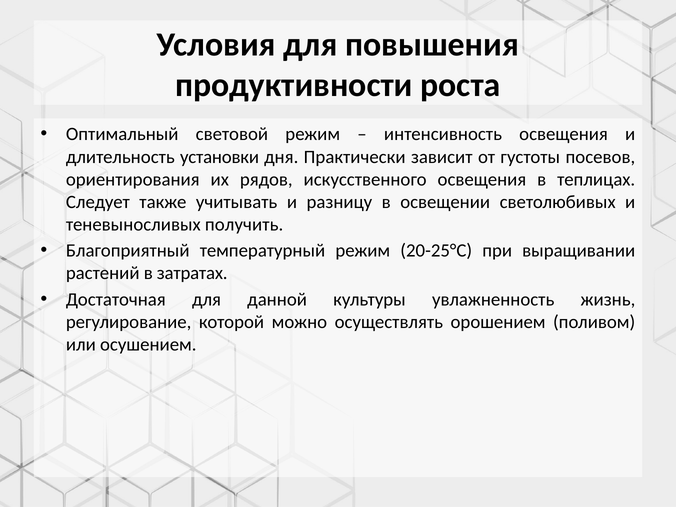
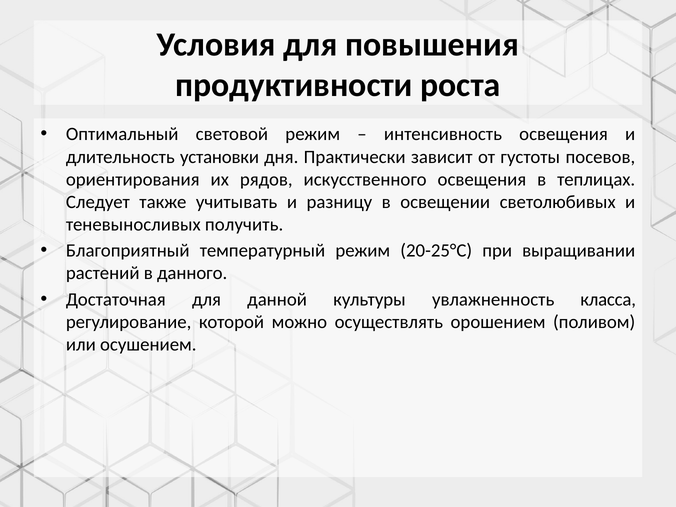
затратах: затратах -> данного (192, 273)
жизнь: жизнь -> класса (608, 300)
